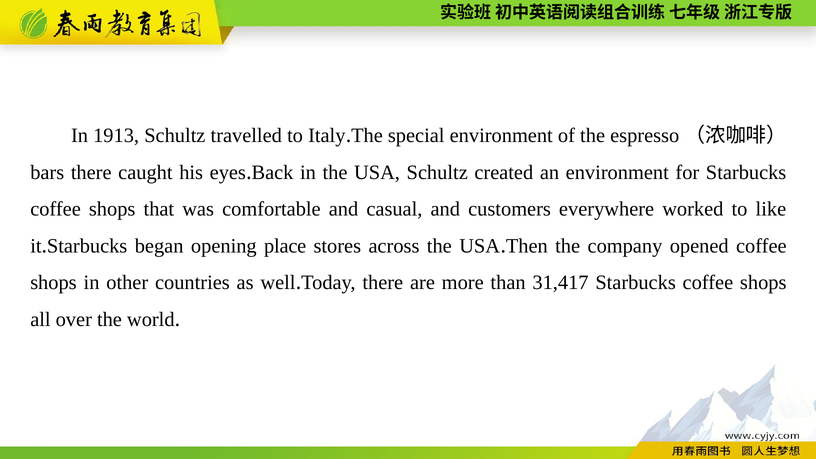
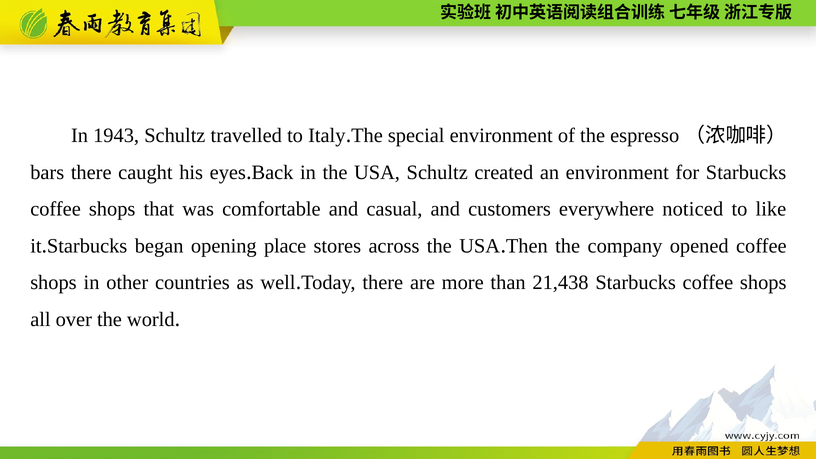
1913: 1913 -> 1943 (116, 136)
worked: worked -> noticed (693, 209)
31,417: 31,417 -> 21,438 (561, 283)
